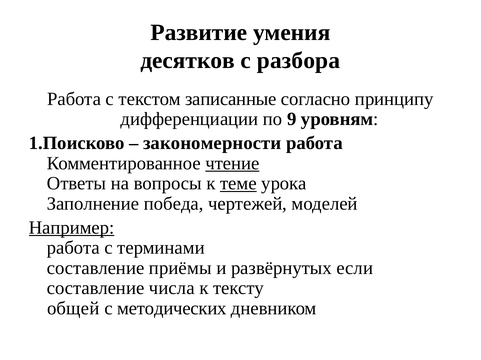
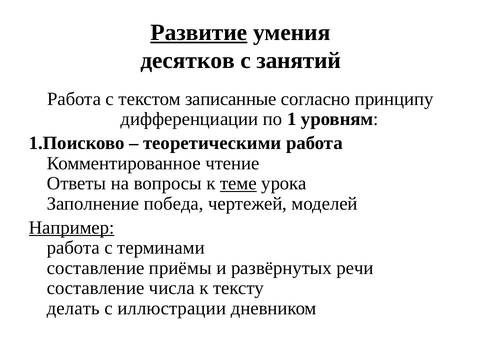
Развитие underline: none -> present (199, 33)
разбора: разбора -> занятий (299, 61)
9: 9 -> 1 (292, 119)
закономерности: закономерности -> теоретическими (212, 143)
чтение underline: present -> none (232, 164)
если: если -> речи (355, 268)
общей: общей -> делать (73, 309)
методических: методических -> иллюстрации (172, 309)
